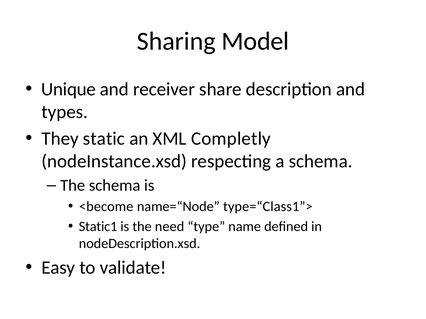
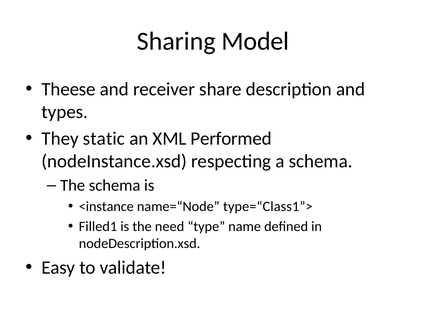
Unique: Unique -> Theese (69, 89)
Completly: Completly -> Performed (231, 139)
<become: <become -> <instance (106, 207)
Static1: Static1 -> Filled1 (98, 227)
